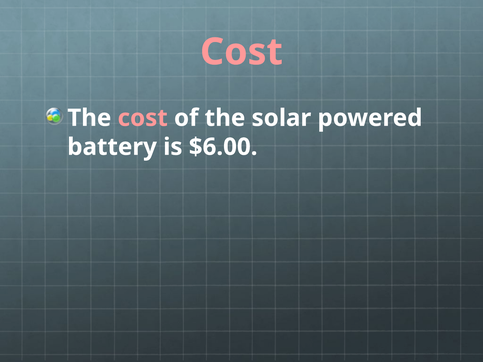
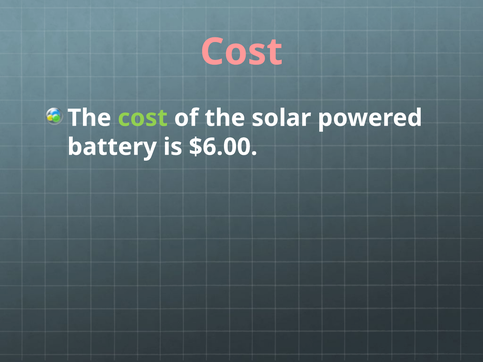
cost colour: pink -> light green (143, 118)
